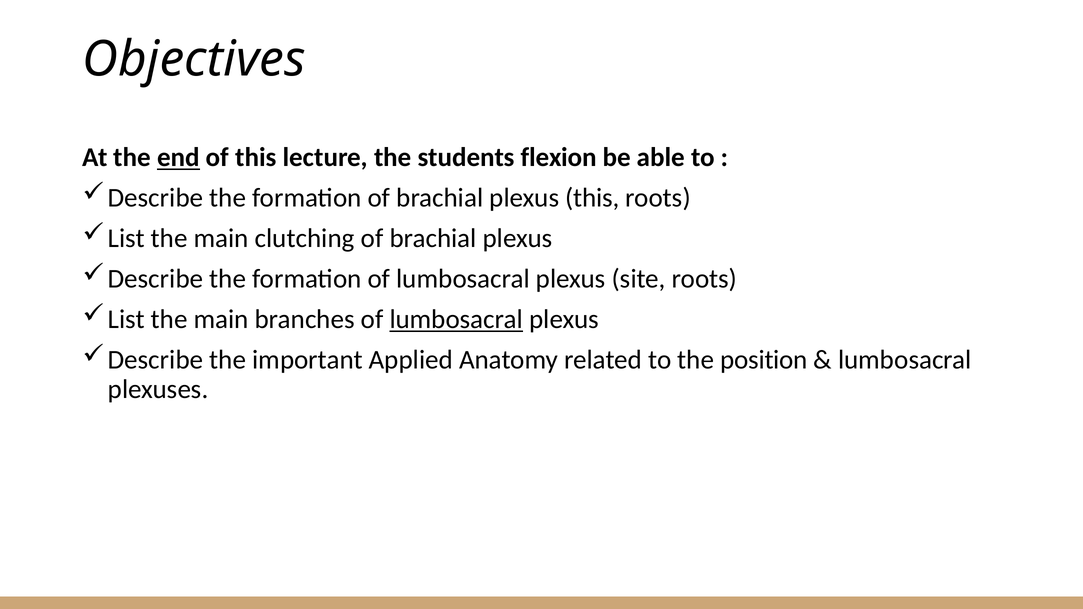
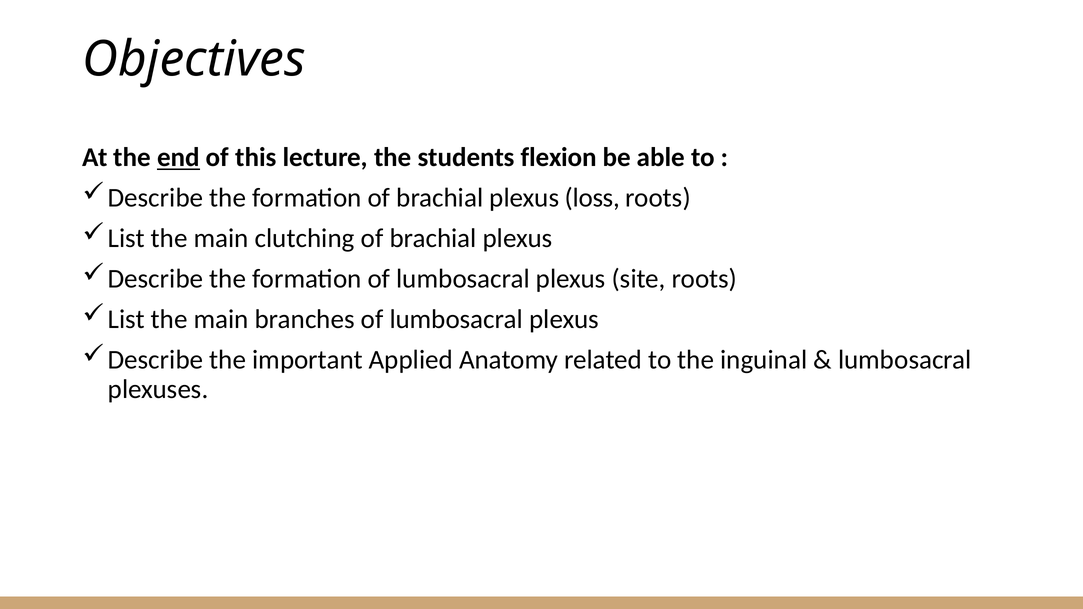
plexus this: this -> loss (592, 198)
lumbosacral underline: present -> none (456, 320)
position: position -> inguinal (764, 360)
